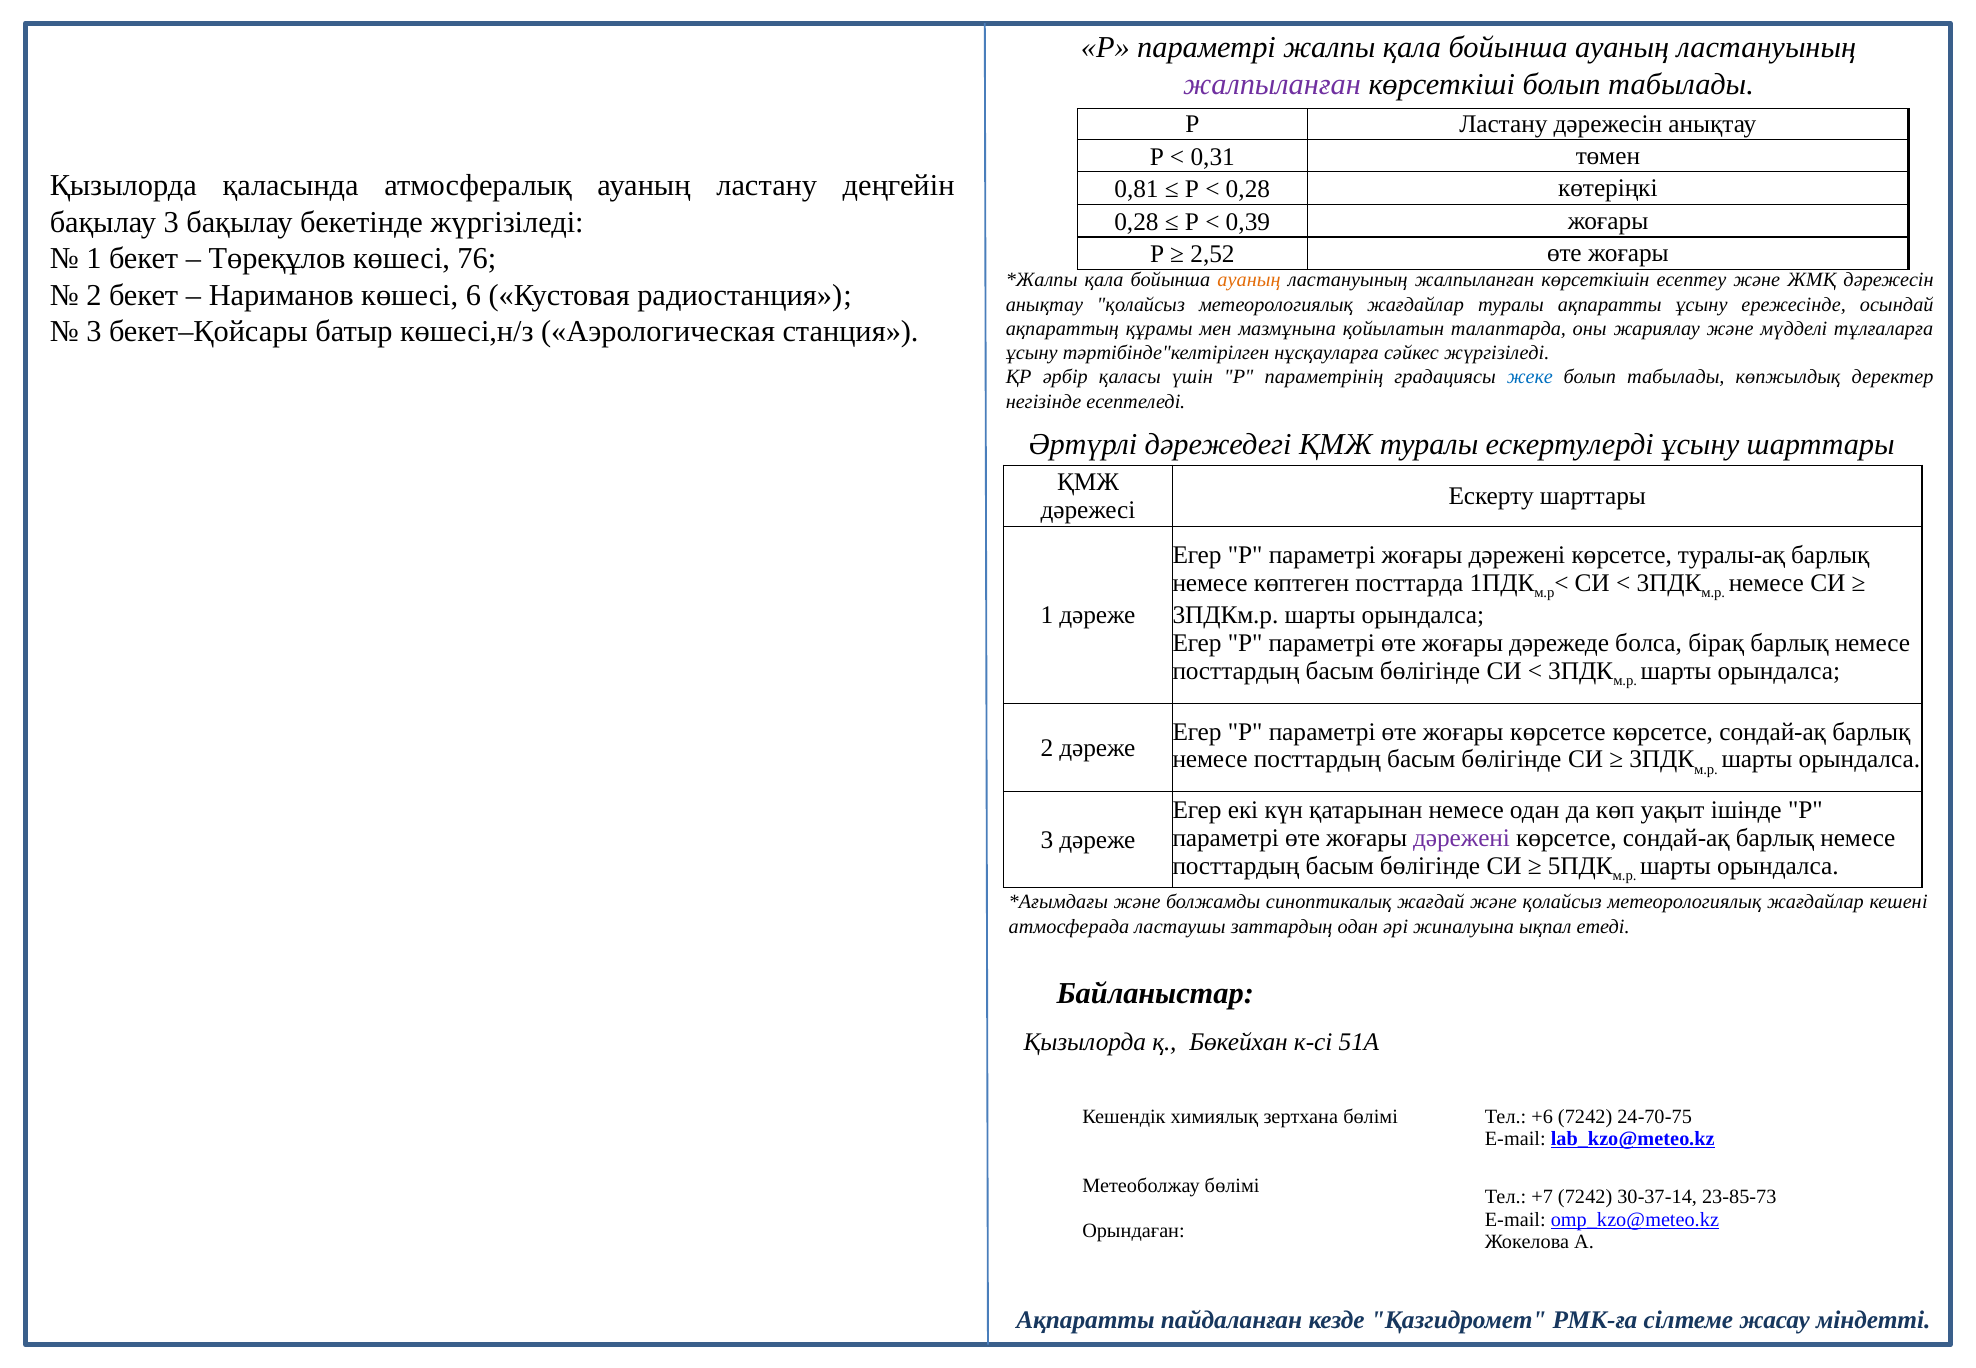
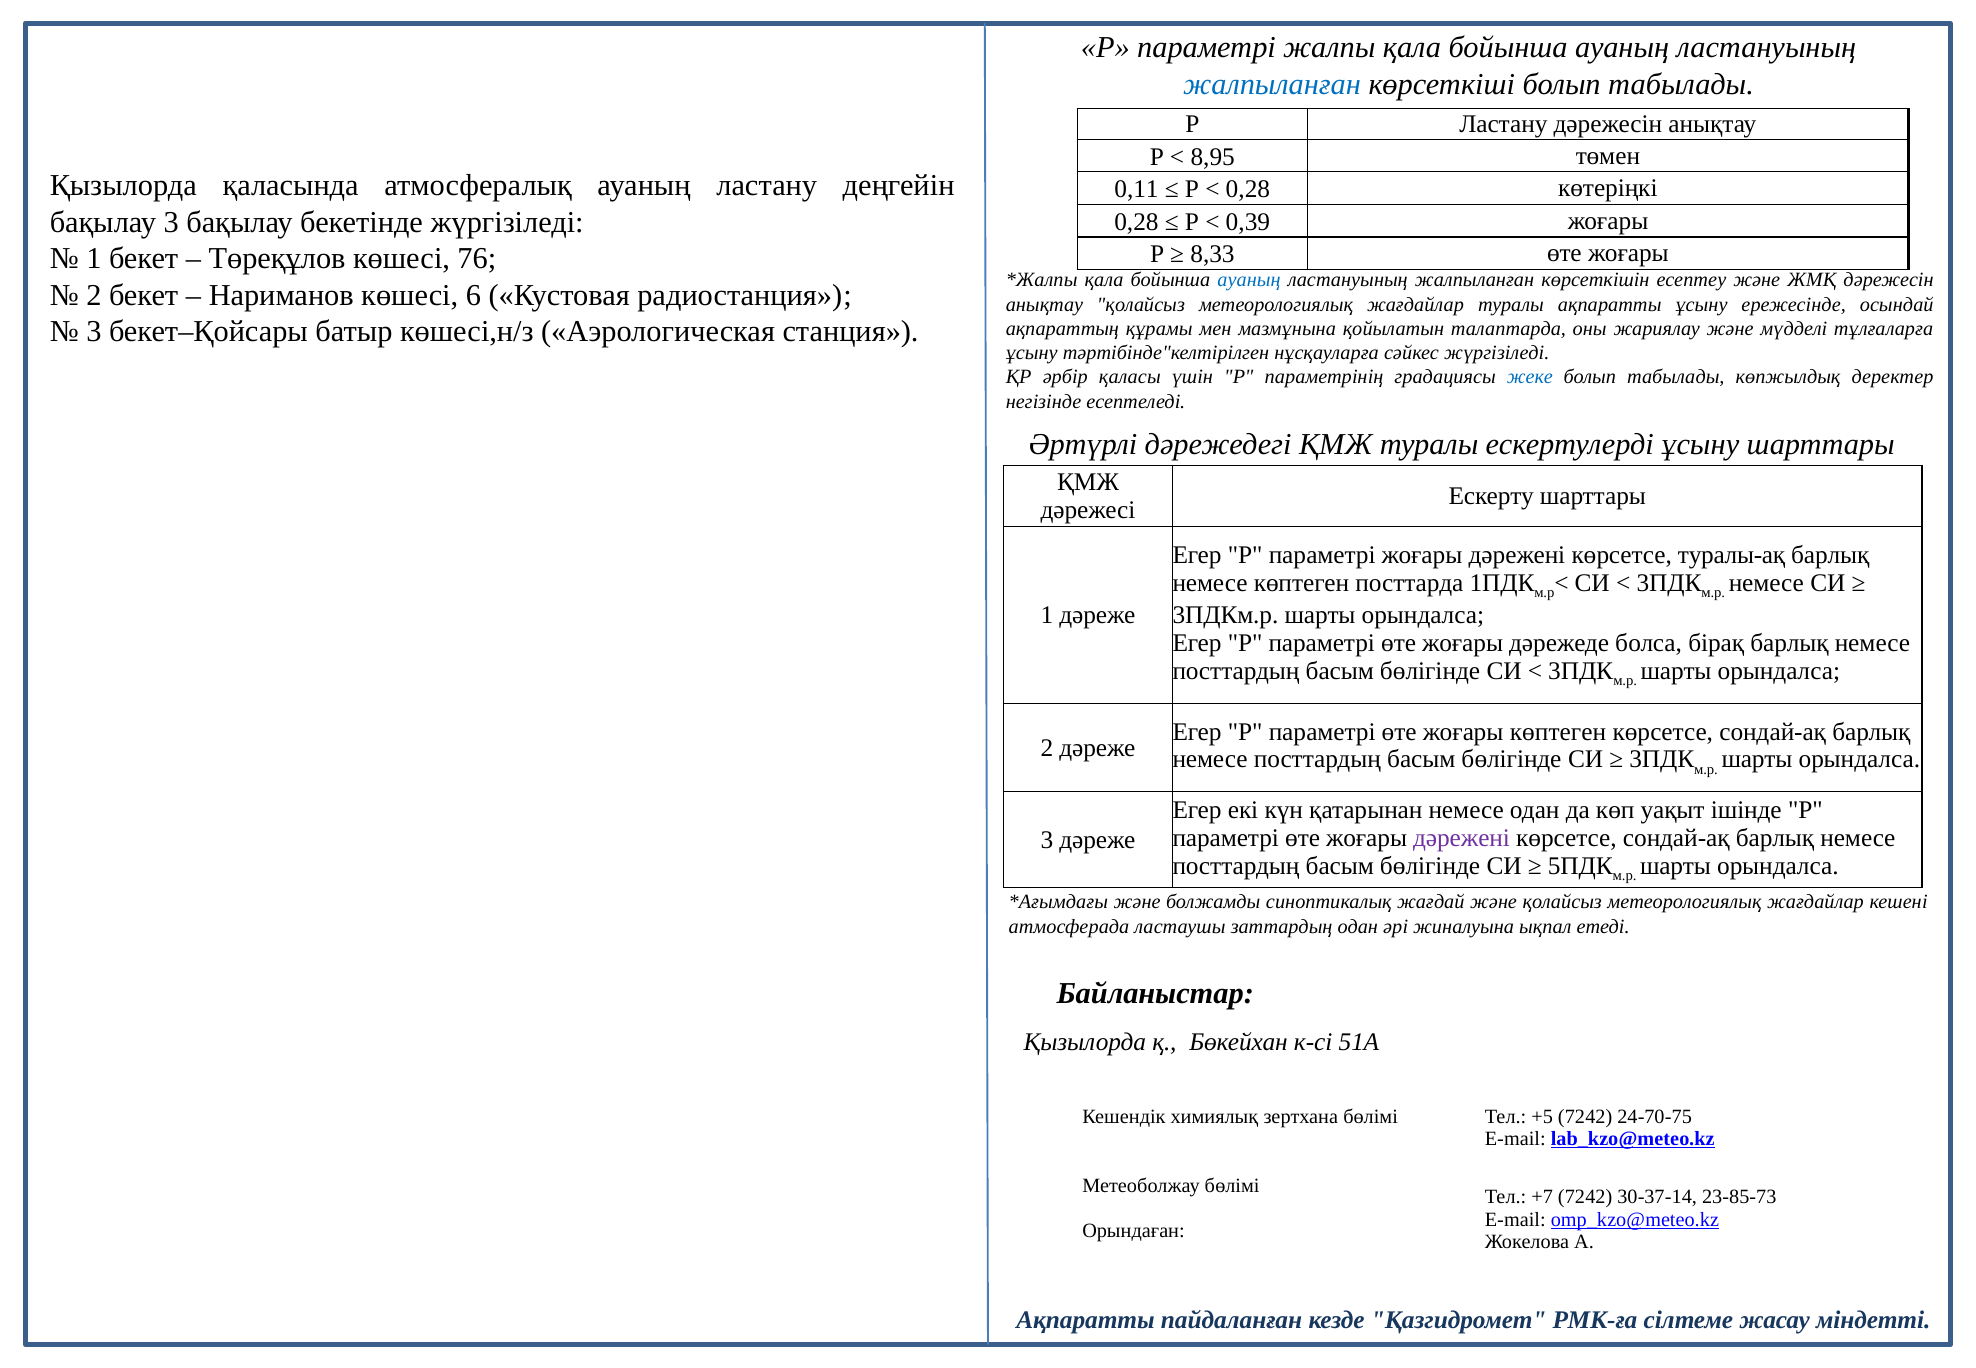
жалпыланған colour: purple -> blue (1272, 84)
0,31: 0,31 -> 8,95 (1213, 157)
0,81: 0,81 -> 0,11 (1137, 189)
2,52: 2,52 -> 8,33 (1212, 254)
ауаның colour: orange -> blue (1249, 280)
жоғары көрсетсе: көрсетсе -> көптеген (1558, 732)
+6: +6 -> +5 (1542, 1116)
